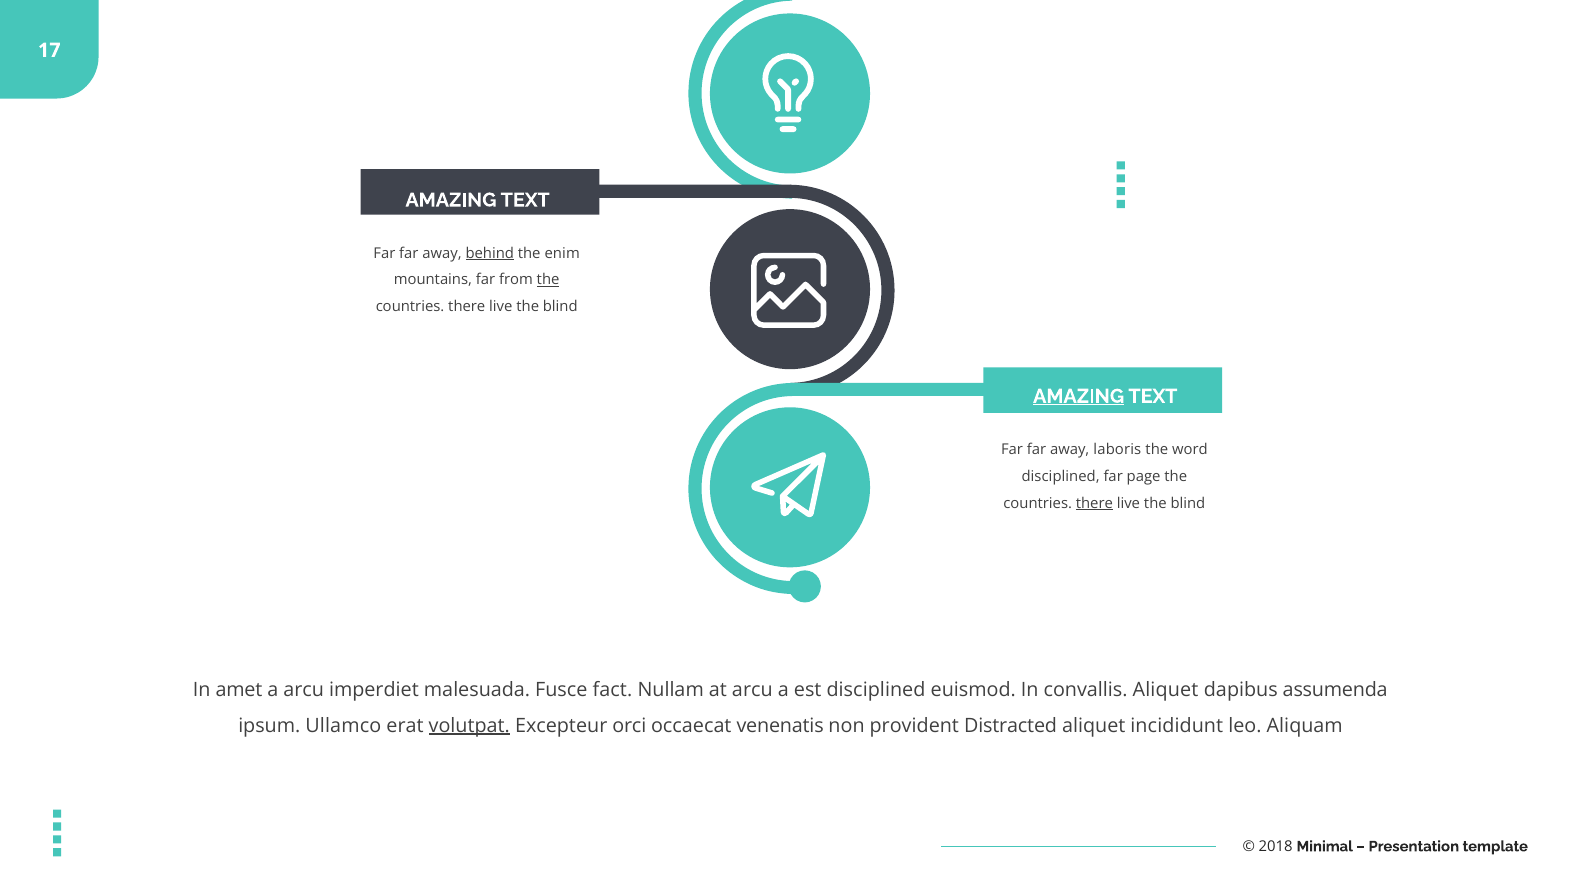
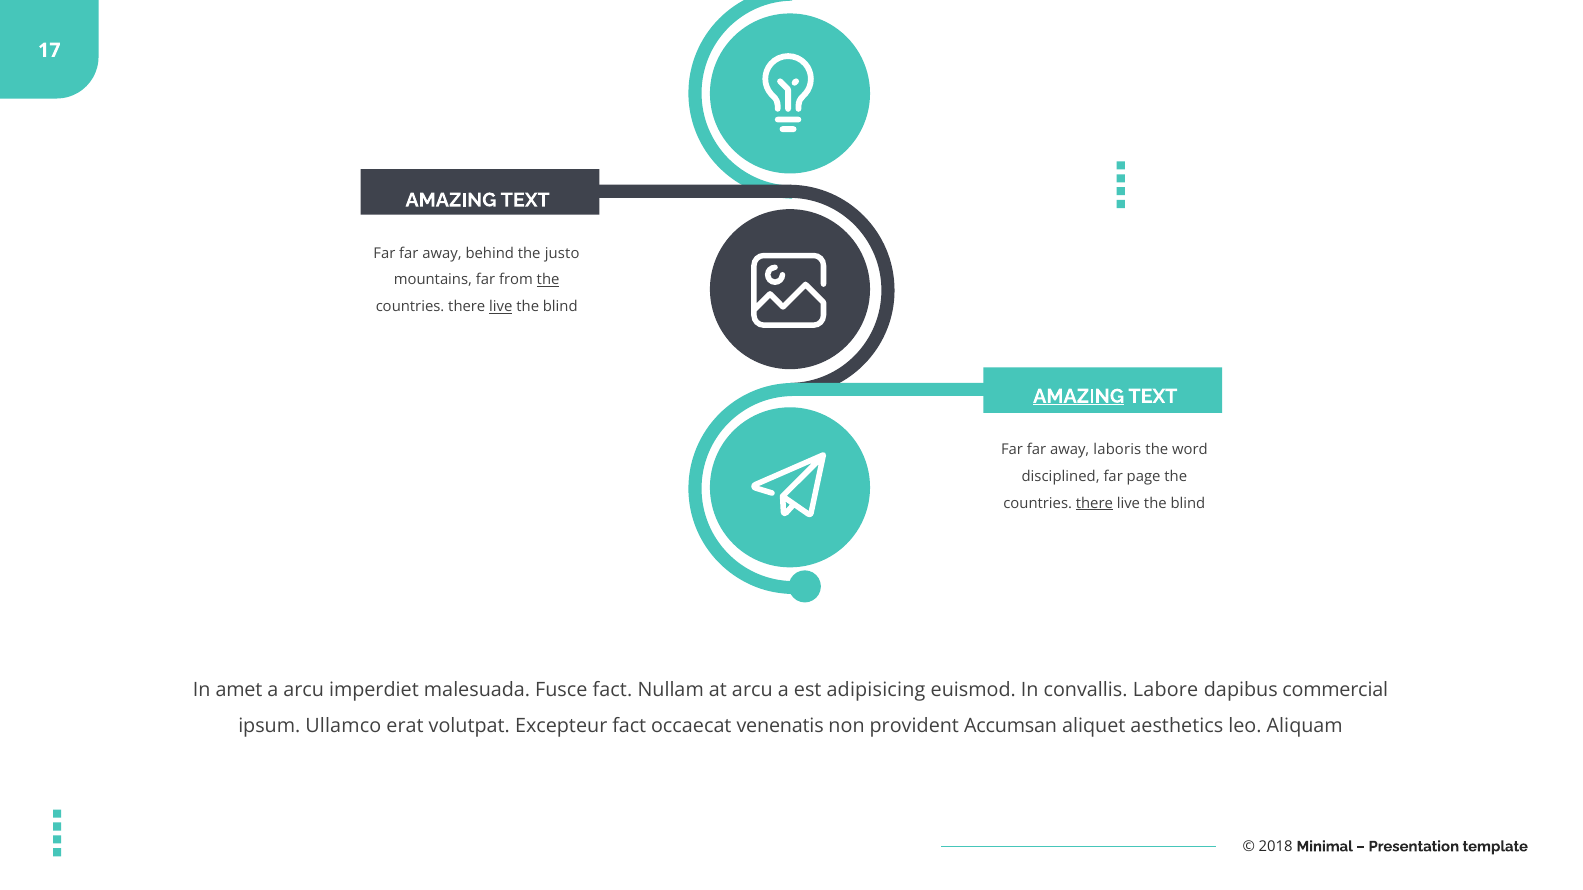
behind underline: present -> none (490, 253)
enim: enim -> justo (562, 253)
live underline: none -> present (501, 307)
est disciplined: disciplined -> adipisicing (876, 690)
convallis Aliquet: Aliquet -> Labore (1166, 690)
assumenda: assumenda -> commercial (1335, 690)
volutpat underline: present -> none (469, 726)
Excepteur orci: orci -> fact (629, 726)
Distracted: Distracted -> Accumsan (1011, 726)
incididunt: incididunt -> aesthetics (1177, 726)
